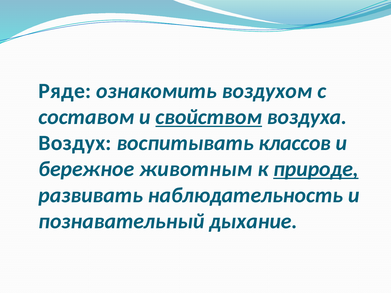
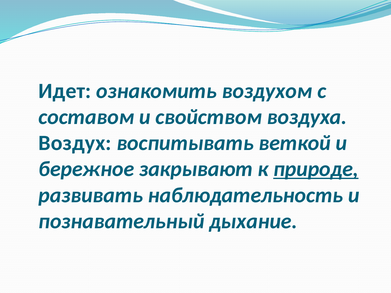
Ряде: Ряде -> Идет (65, 91)
свойством underline: present -> none (209, 117)
классов: классов -> веткой (295, 143)
животным: животным -> закрывают (196, 169)
